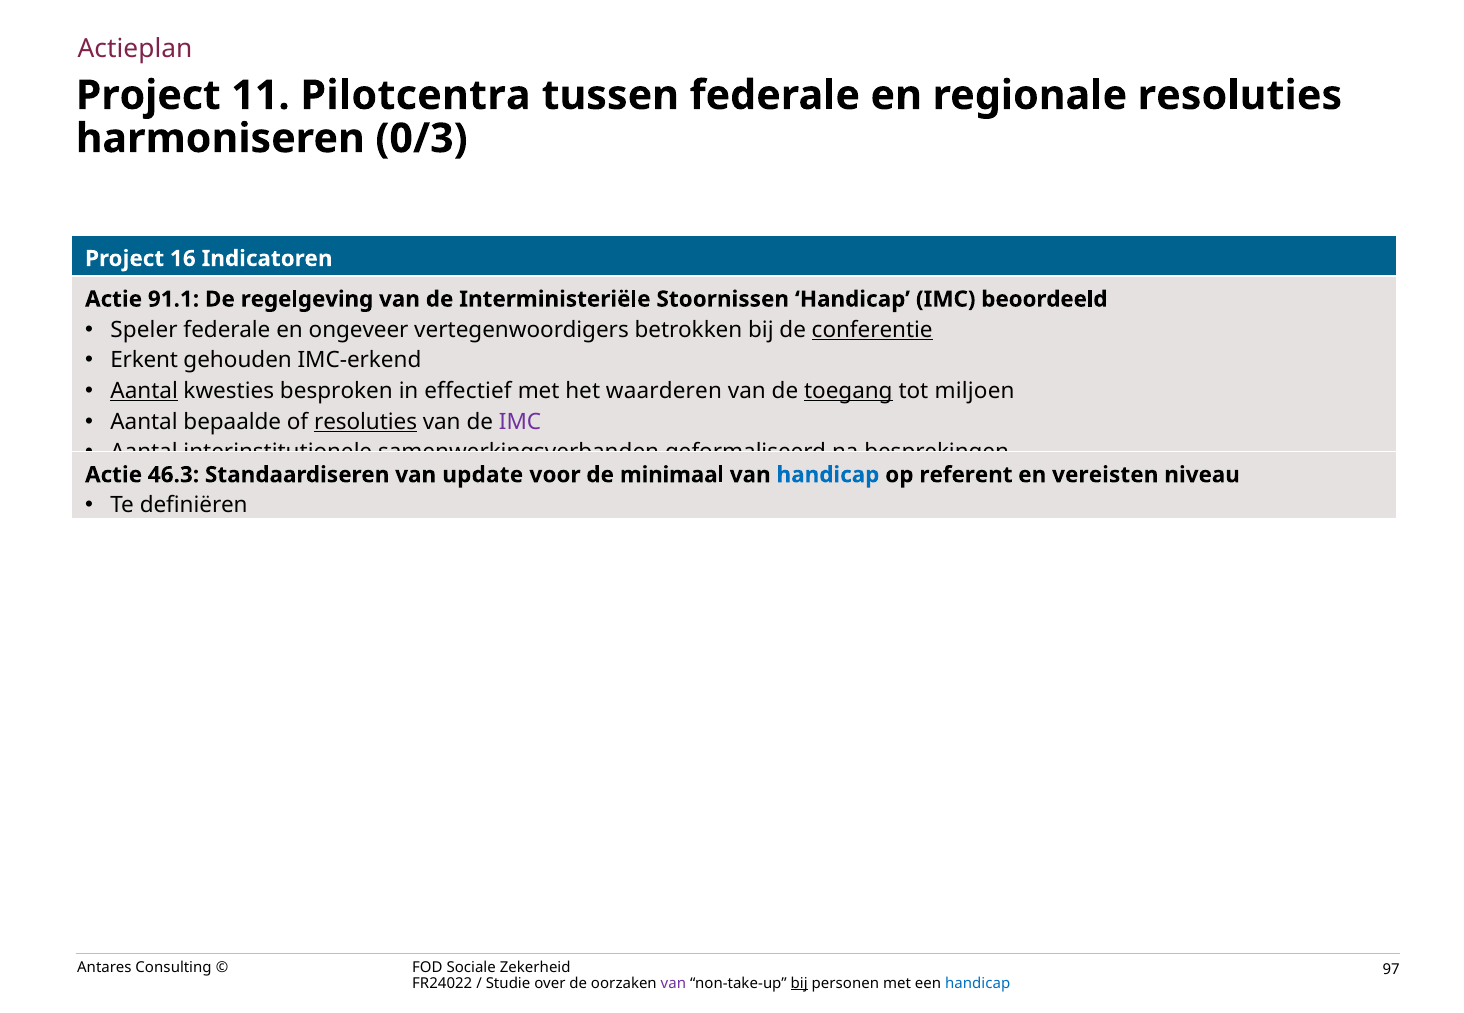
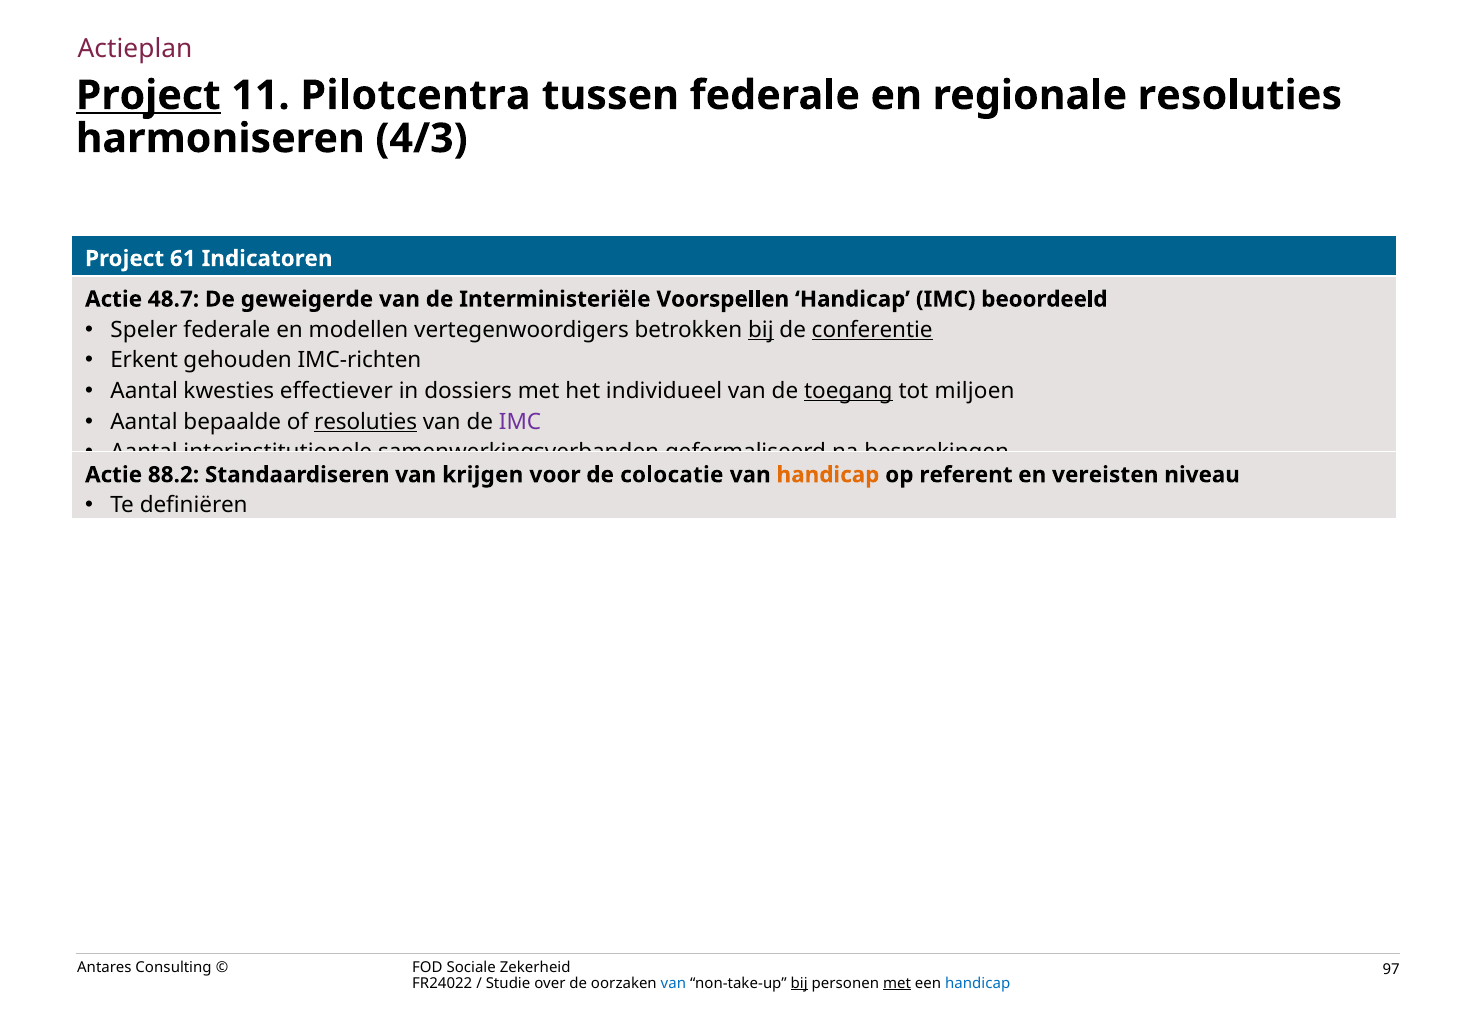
Project underline: none -> present (148, 95)
0/3: 0/3 -> 4/3 (422, 139)
16: 16 -> 61 (183, 259)
91.1: 91.1 -> 48.7 (173, 299)
regelgeving: regelgeving -> geweigerde (307, 299)
Stoornissen: Stoornissen -> Voorspellen (723, 299)
ongeveer: ongeveer -> modellen (359, 330)
bij underline: none -> present (761, 330)
IMC-erkend: IMC-erkend -> IMC-richten (360, 361)
Aantal underline: present -> none (144, 391)
besproken: besproken -> effectiever (336, 391)
effectief: effectief -> dossiers (468, 391)
waarderen: waarderen -> individueel (664, 391)
46.3: 46.3 -> 88.2 (173, 475)
update: update -> krijgen (483, 475)
minimaal: minimaal -> colocatie (672, 475)
handicap colour: blue -> orange (828, 475)
van colour: purple -> blue (673, 984)
met underline: none -> present (897, 984)
